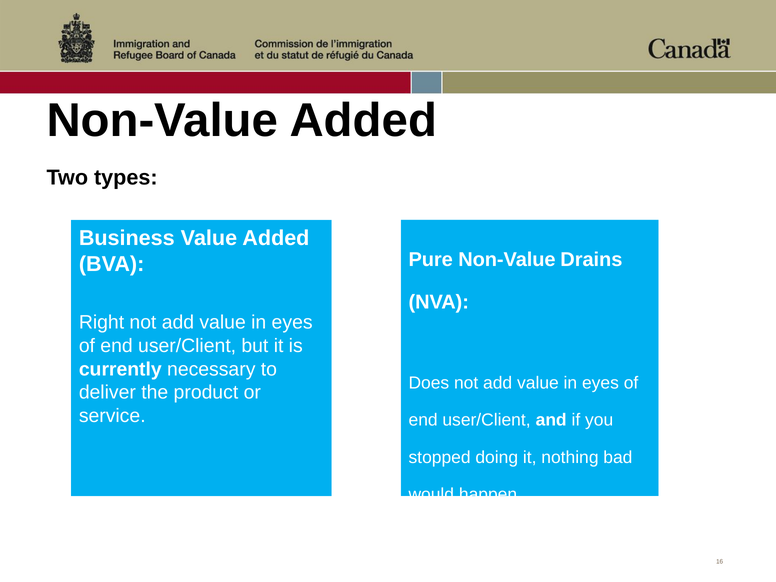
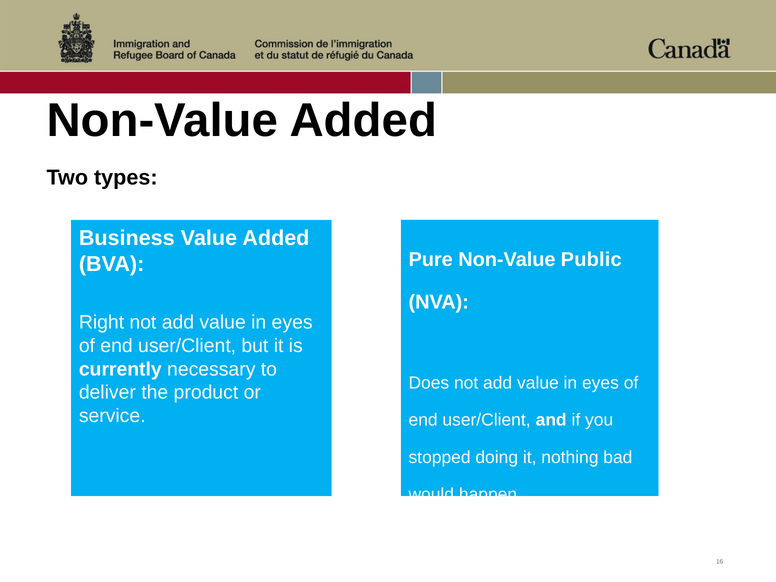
Drains: Drains -> Public (591, 260)
